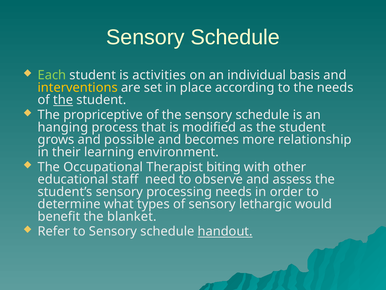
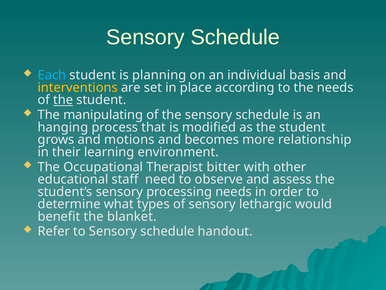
Each colour: light green -> light blue (52, 75)
activities: activities -> planning (159, 75)
propriceptive: propriceptive -> manipulating (103, 115)
possible: possible -> motions (129, 139)
biting: biting -> bitter (223, 167)
handout underline: present -> none (225, 231)
